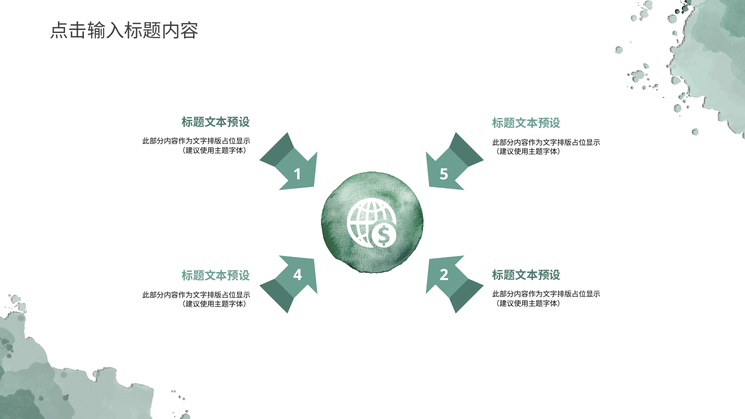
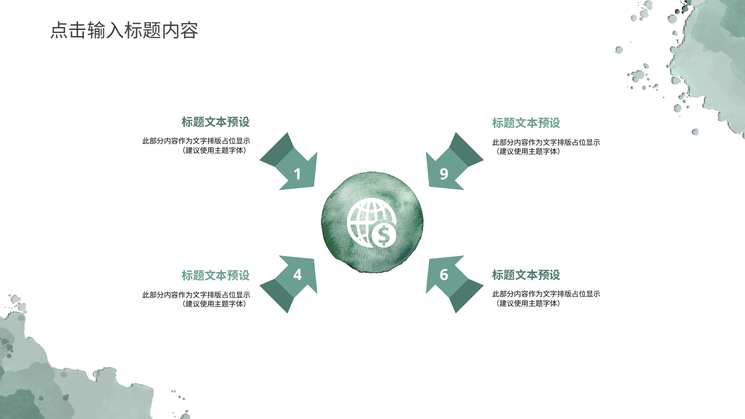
5: 5 -> 9 (444, 174)
2: 2 -> 6 (444, 275)
